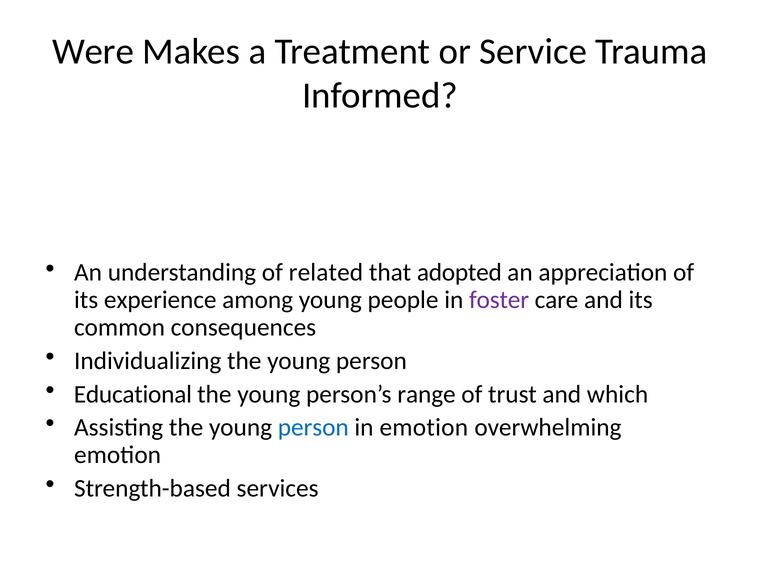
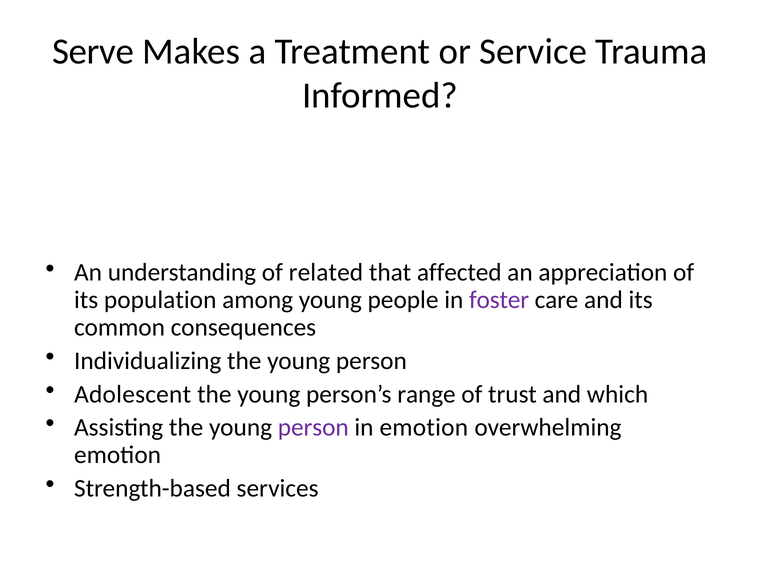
Were: Were -> Serve (93, 51)
adopted: adopted -> affected (459, 273)
experience: experience -> population (160, 300)
Educational: Educational -> Adolescent (133, 394)
person colour: blue -> purple (313, 428)
